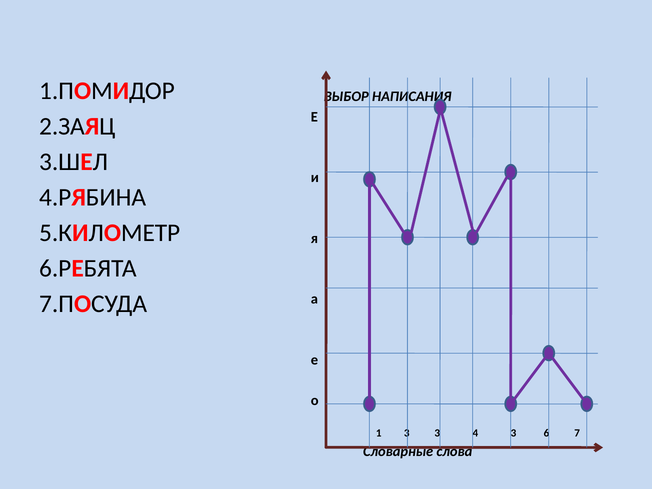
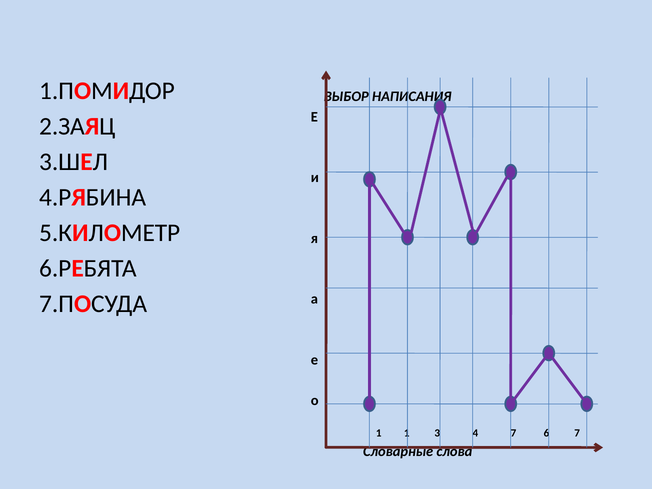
1 3: 3 -> 1 (407, 433)
4 3: 3 -> 7 (513, 433)
